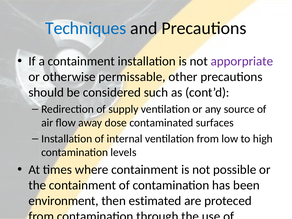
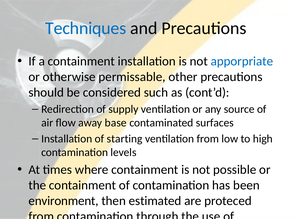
apporpriate colour: purple -> blue (242, 61)
dose: dose -> base (116, 123)
internal: internal -> starting (125, 139)
